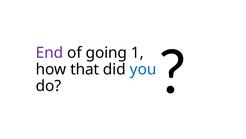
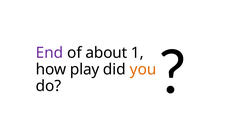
going: going -> about (106, 52)
that: that -> play (85, 69)
you colour: blue -> orange (143, 69)
